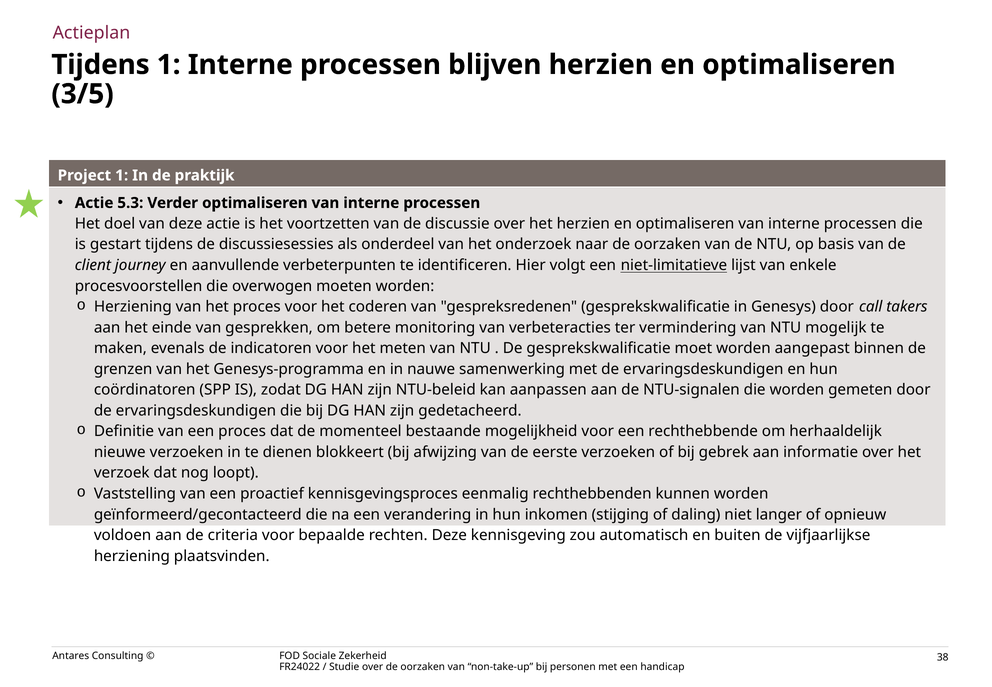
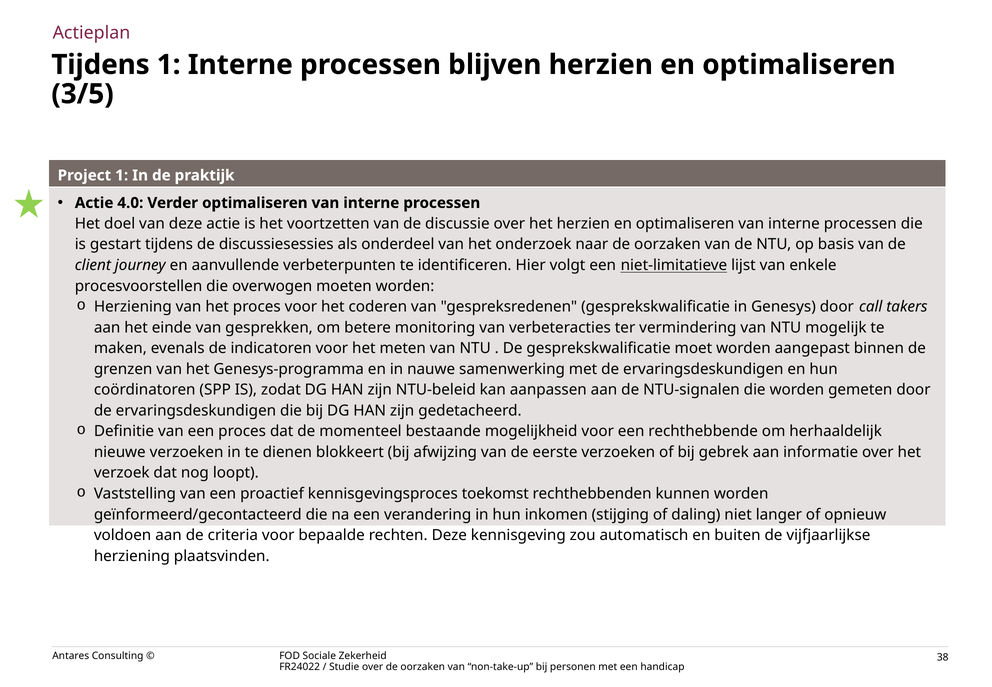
5.3: 5.3 -> 4.0 (130, 203)
eenmalig: eenmalig -> toekomst (495, 494)
